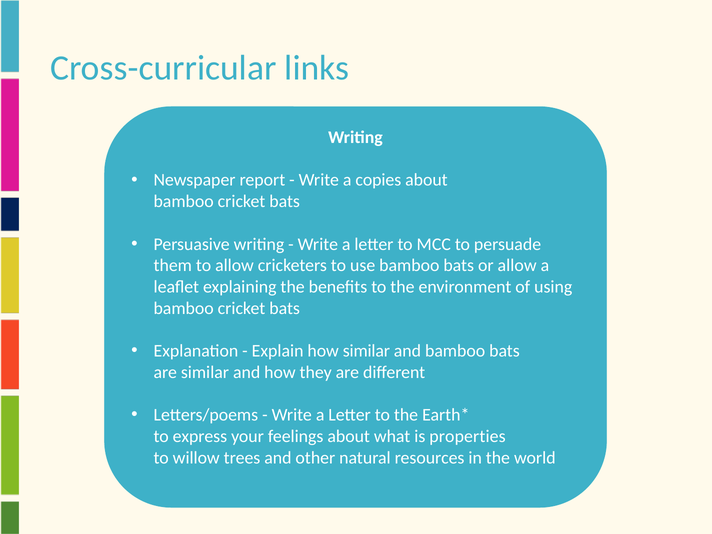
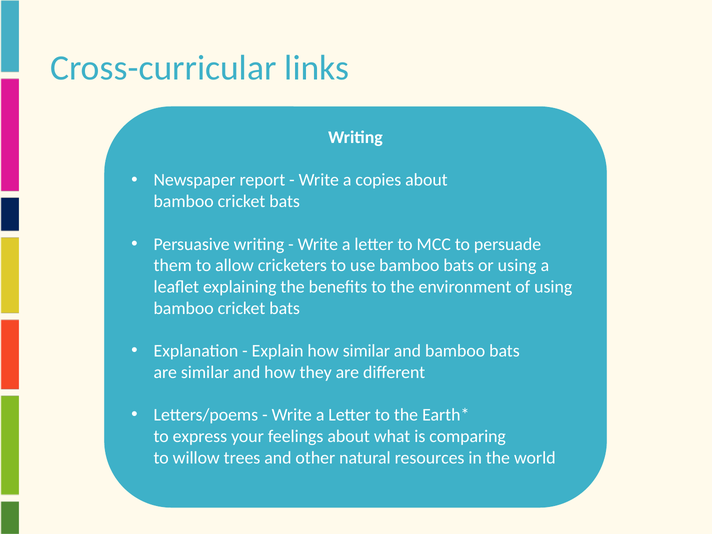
or allow: allow -> using (517, 266)
properties: properties -> comparing (468, 436)
